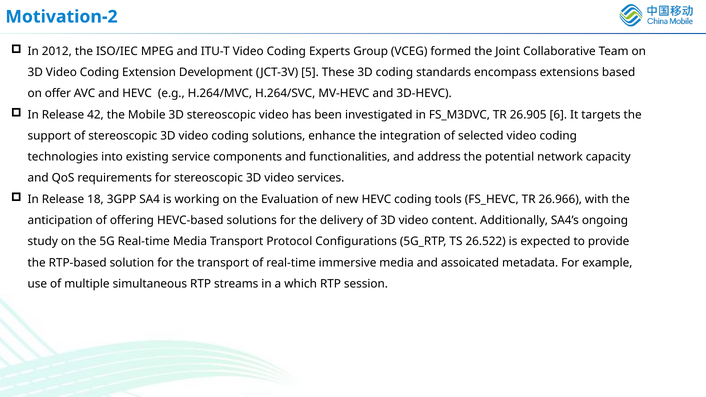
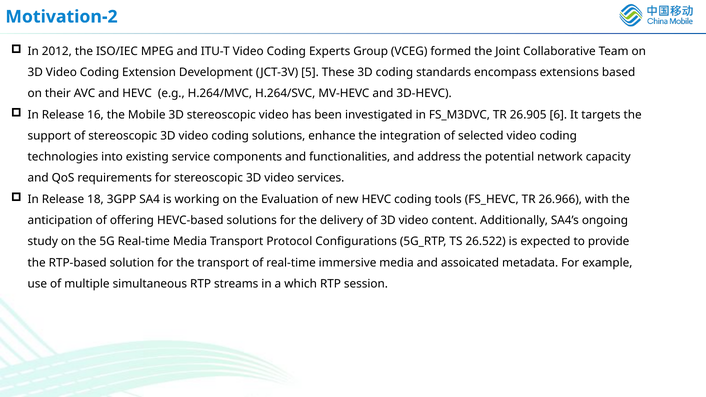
offer: offer -> their (58, 94)
42: 42 -> 16 (95, 115)
